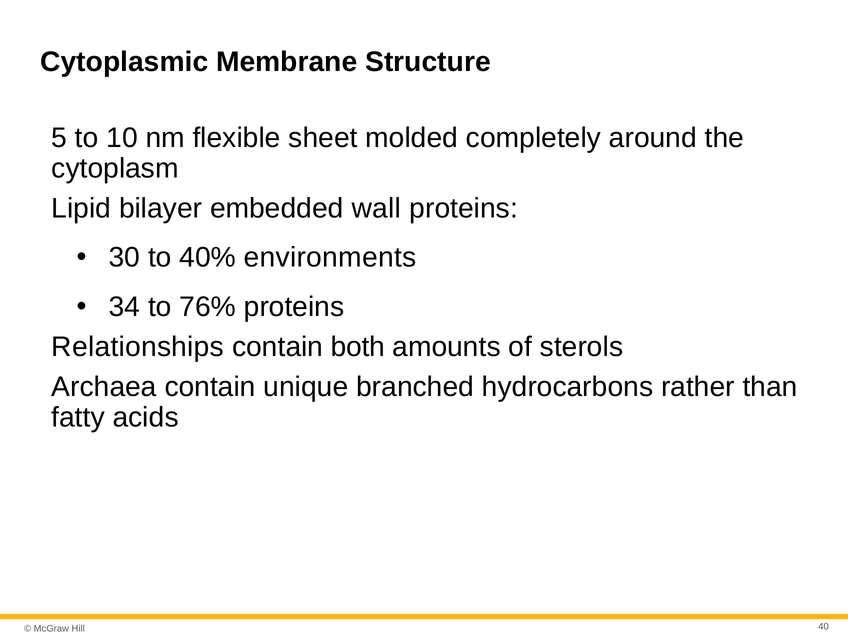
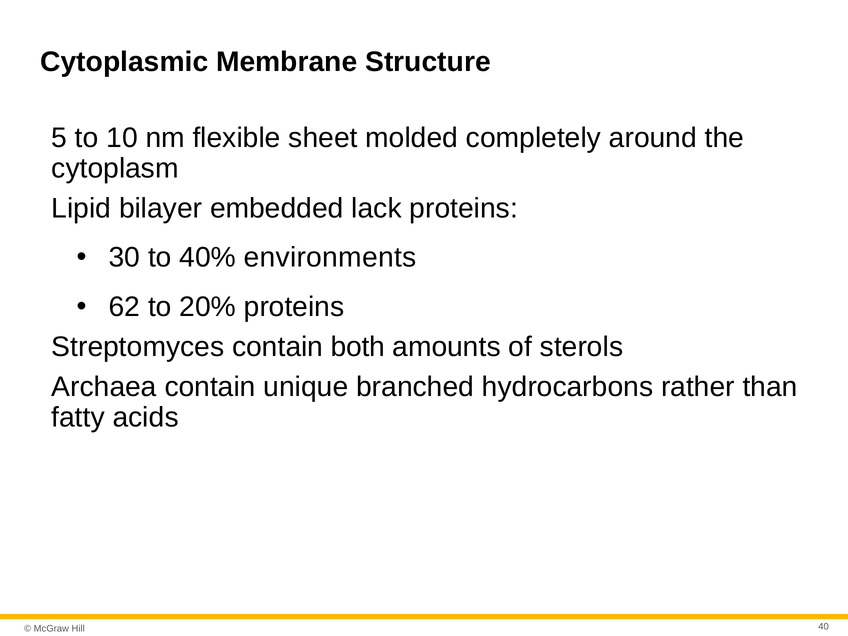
wall: wall -> lack (377, 208)
34: 34 -> 62 (124, 307)
76%: 76% -> 20% (208, 307)
Relationships: Relationships -> Streptomyces (138, 347)
